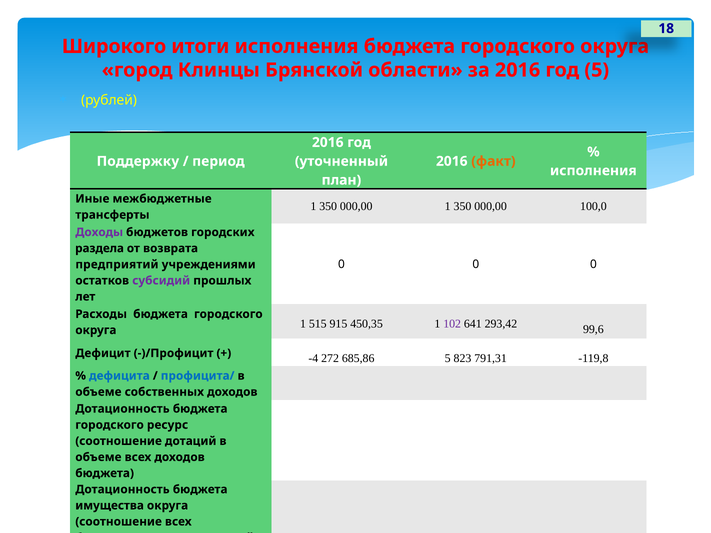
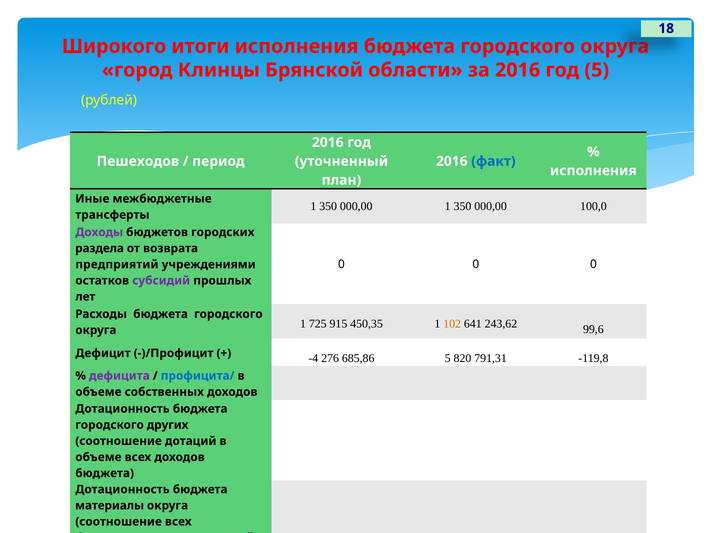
Поддержку: Поддержку -> Пешеходов (138, 161)
факт colour: orange -> blue (493, 161)
515: 515 -> 725 (318, 324)
102 colour: purple -> orange (452, 324)
293,42: 293,42 -> 243,62 (501, 324)
272: 272 -> 276 (330, 359)
823: 823 -> 820 (462, 359)
дефицита colour: blue -> purple (119, 376)
ресурс: ресурс -> других (168, 425)
имущества: имущества -> материалы (110, 506)
